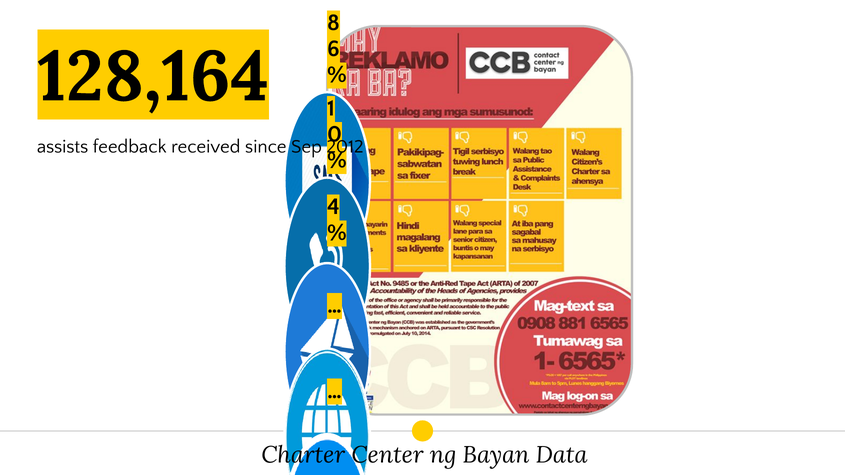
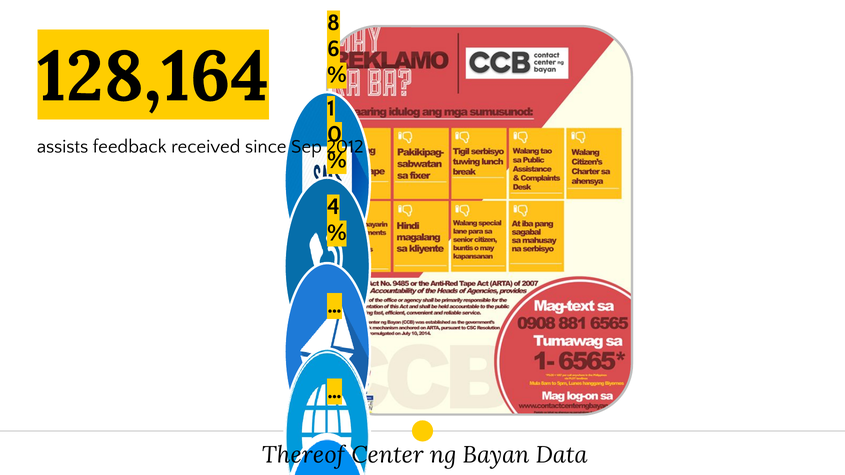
Charter: Charter -> Thereof (303, 455)
